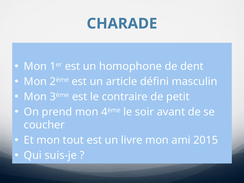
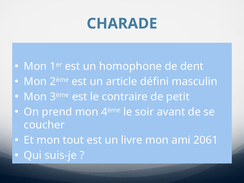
2015: 2015 -> 2061 (206, 140)
